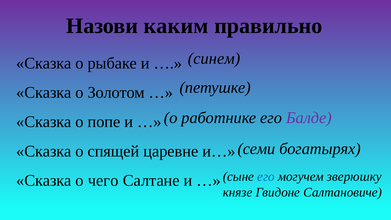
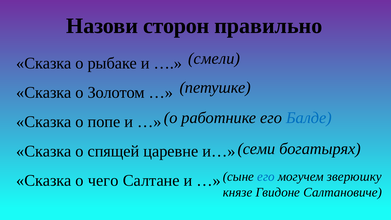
каким: каким -> сторон (176, 26)
синем: синем -> смели (214, 59)
Балде colour: purple -> blue (309, 118)
